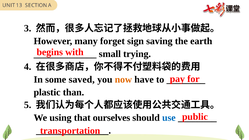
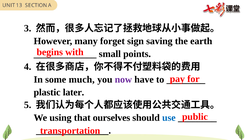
trying: trying -> points (137, 54)
saved: saved -> much (82, 79)
now colour: orange -> purple (123, 79)
than: than -> later (74, 92)
